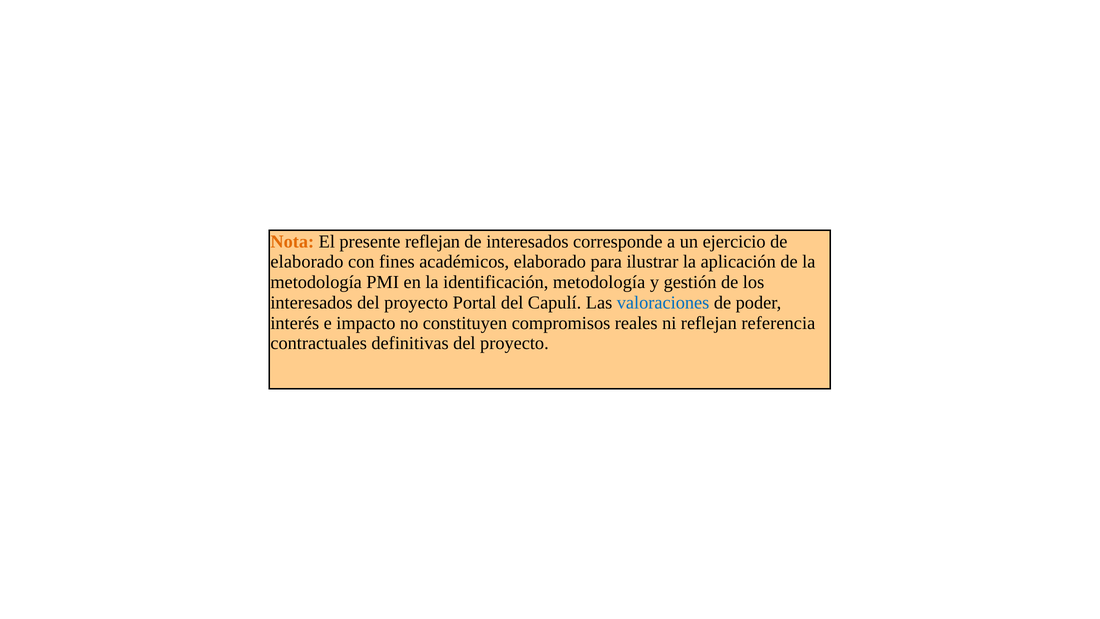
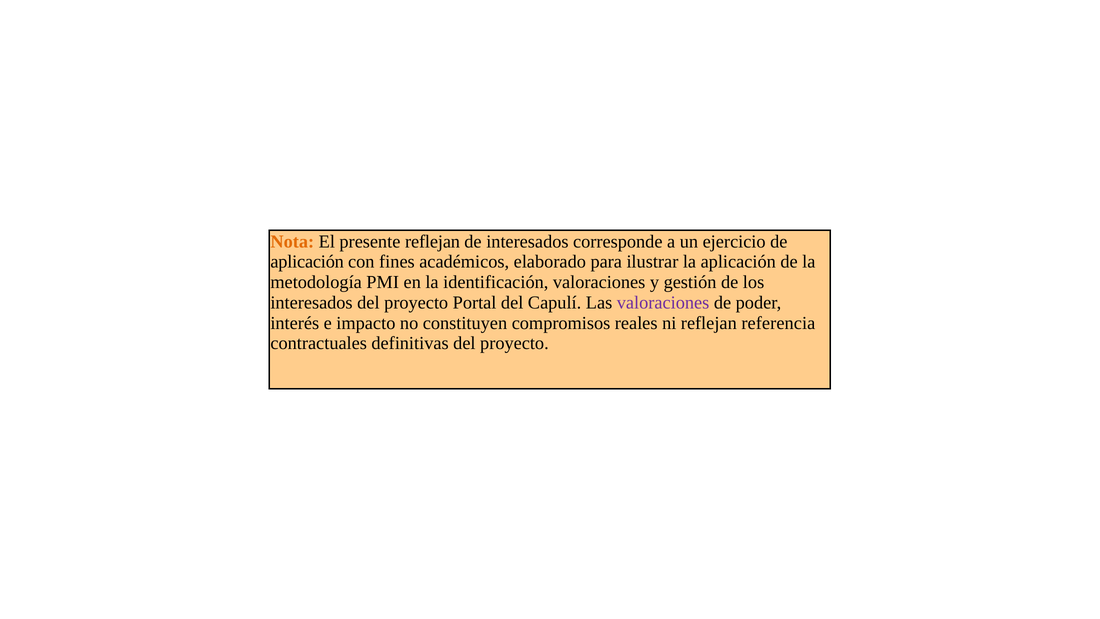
elaborado: elaborado -> aplicación (307, 262)
identificación metodología: metodología -> valoraciones (599, 282)
valoraciones colour: blue -> purple (663, 303)
